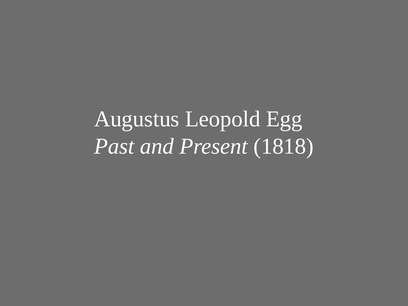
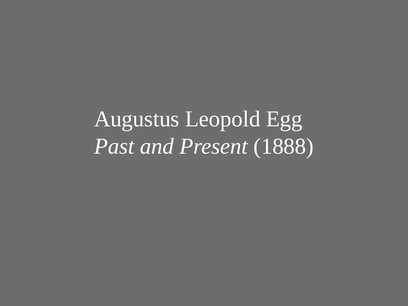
1818: 1818 -> 1888 (284, 146)
